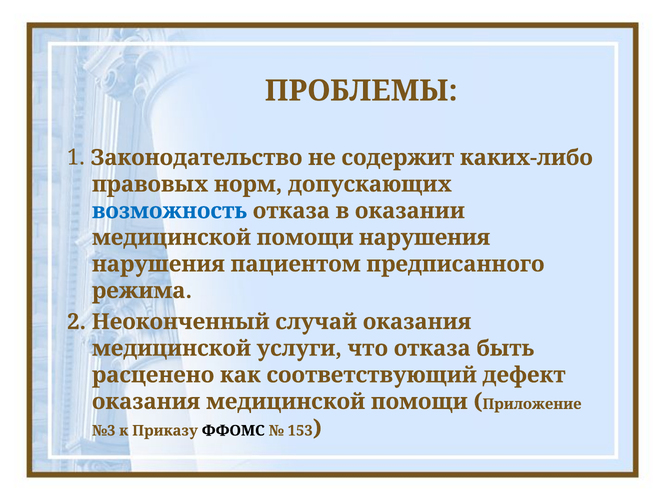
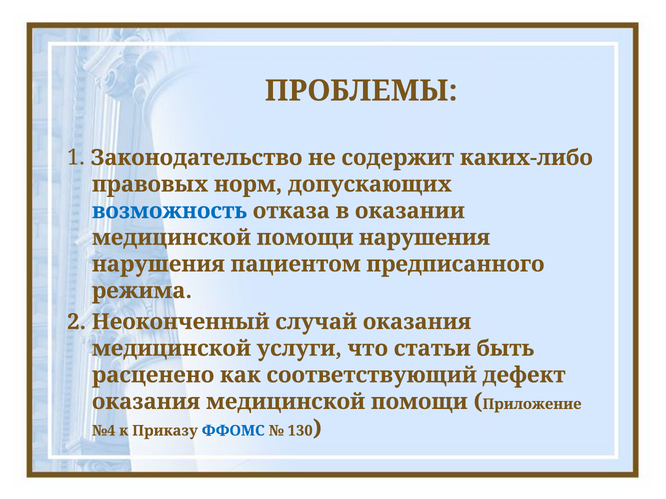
что отказа: отказа -> статьи (432, 349)
№3: №3 -> №4 (104, 431)
ФФОМС colour: black -> blue (233, 431)
153: 153 -> 130 (300, 431)
